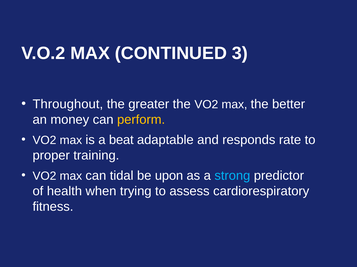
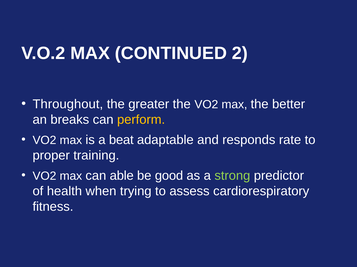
3: 3 -> 2 (240, 53)
money: money -> breaks (70, 120)
tidal: tidal -> able (122, 176)
upon: upon -> good (169, 176)
strong colour: light blue -> light green (232, 176)
